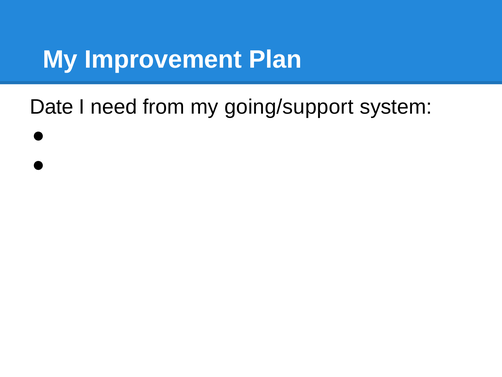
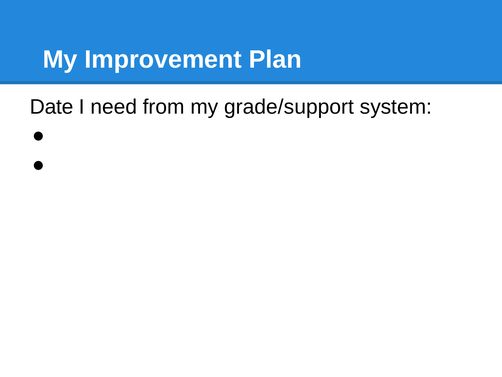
going/support: going/support -> grade/support (289, 107)
